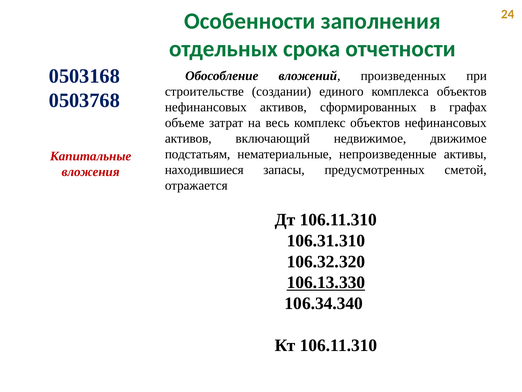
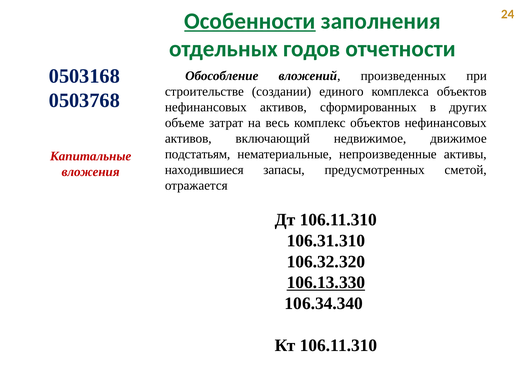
Особенности underline: none -> present (250, 21)
срока: срока -> годов (312, 49)
графах: графах -> других (468, 107)
